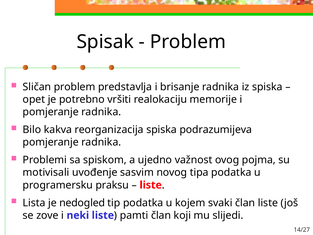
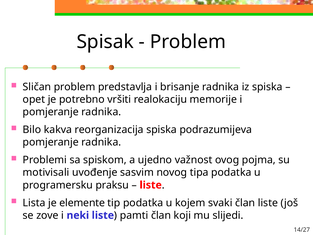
nedogled: nedogled -> elemente (82, 203)
